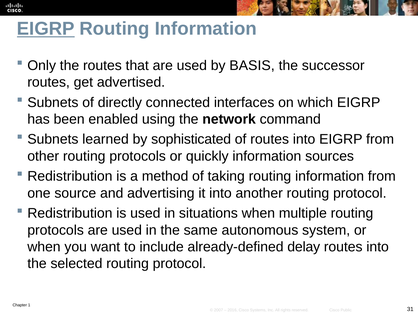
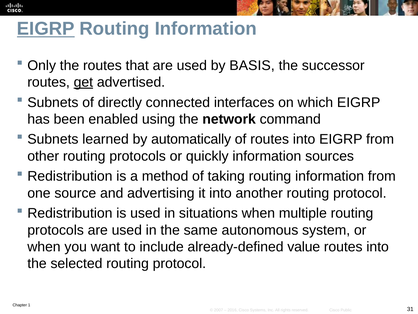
get underline: none -> present (83, 82)
sophisticated: sophisticated -> automatically (191, 139)
delay: delay -> value (304, 246)
